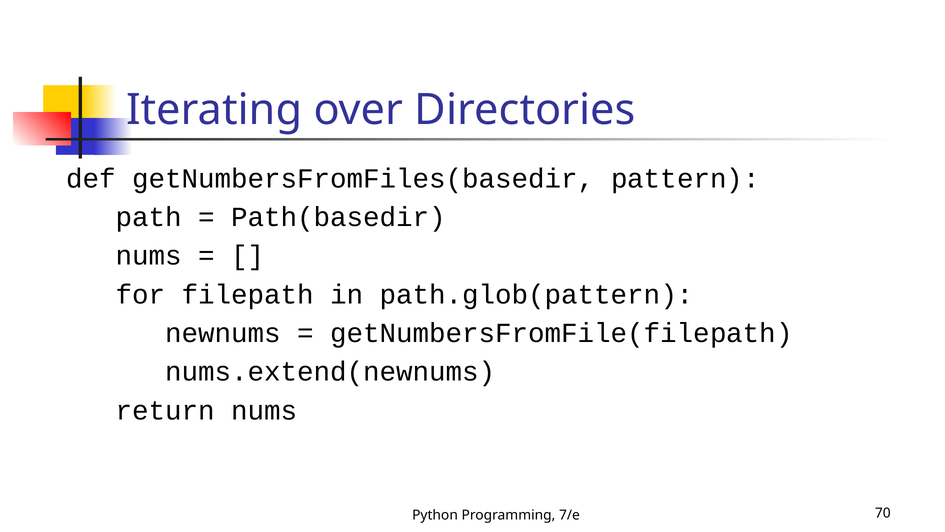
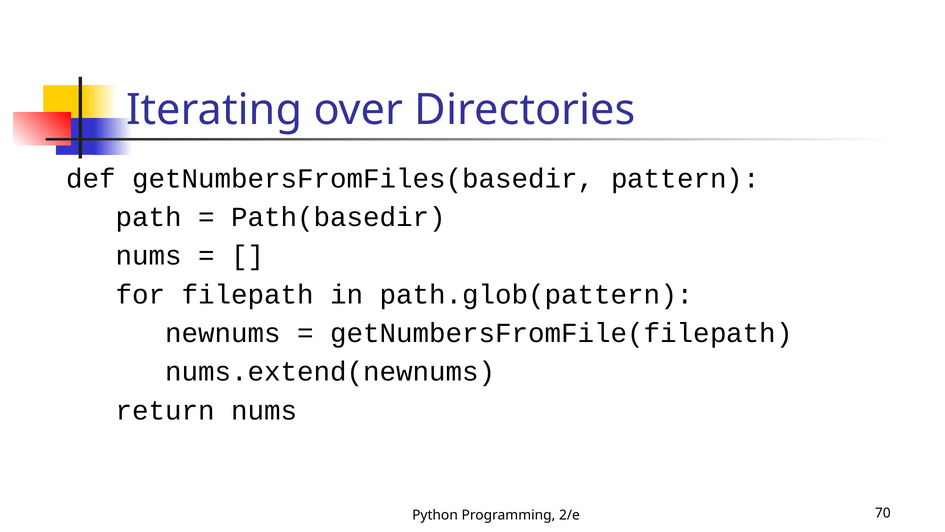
7/e: 7/e -> 2/e (569, 515)
